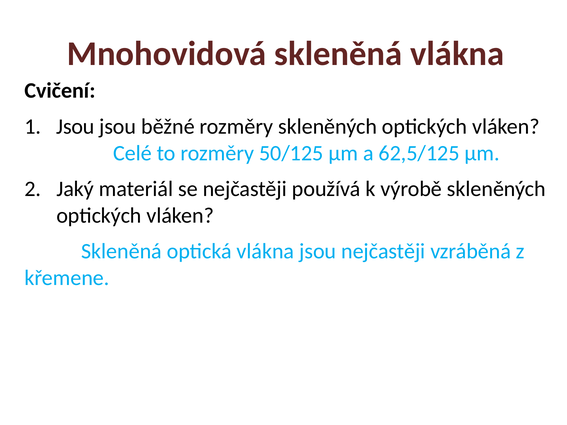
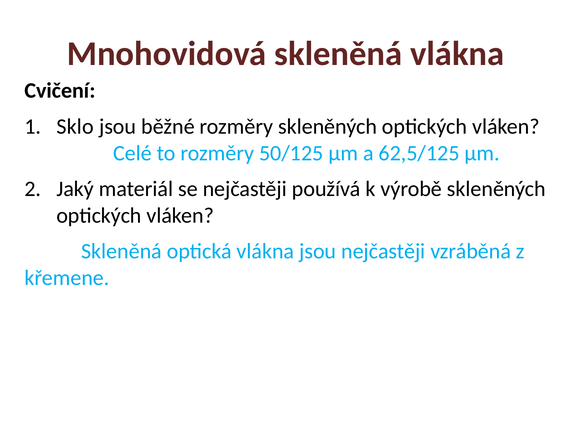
Jsou: Jsou -> Sklo (75, 127)
